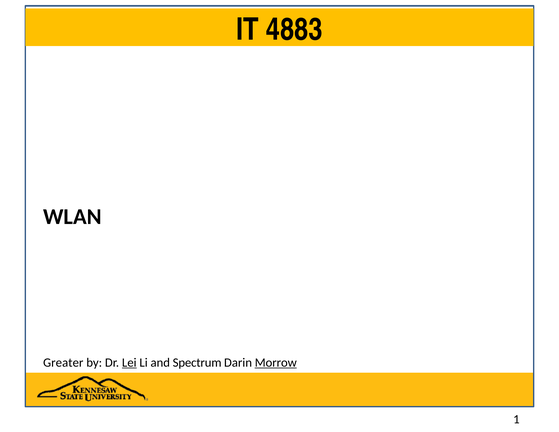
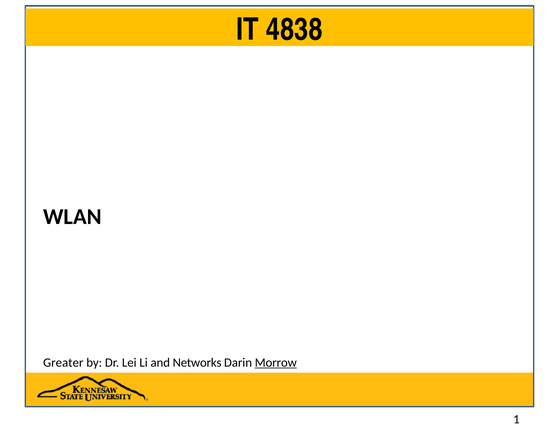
4883: 4883 -> 4838 (294, 30)
Lei underline: present -> none (129, 362)
Spectrum: Spectrum -> Networks (197, 362)
